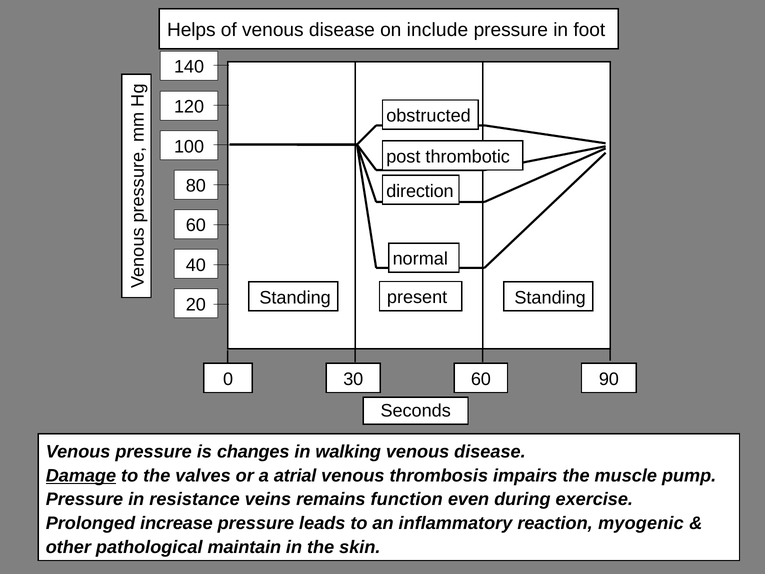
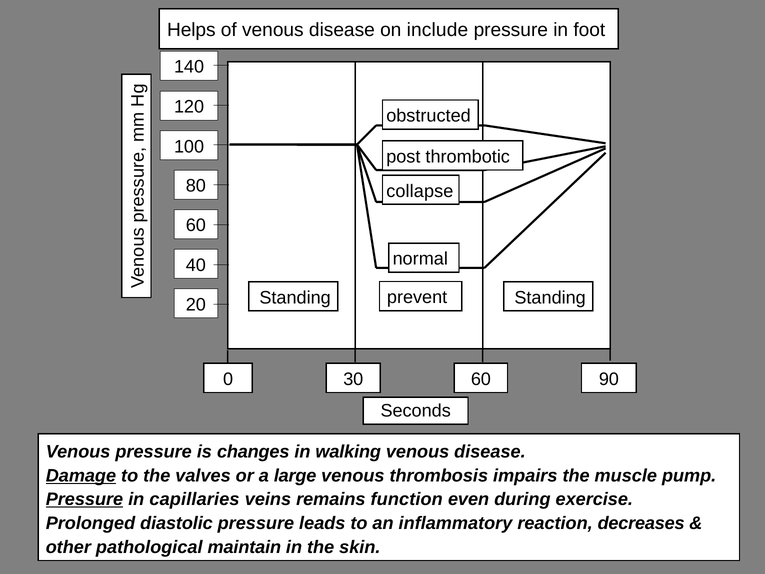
direction: direction -> collapse (420, 191)
present: present -> prevent (417, 297)
atrial: atrial -> large (295, 475)
Pressure underline: none -> present (84, 499)
resistance: resistance -> capillaries (194, 499)
increase: increase -> diastolic (176, 523)
myogenic: myogenic -> decreases (641, 523)
